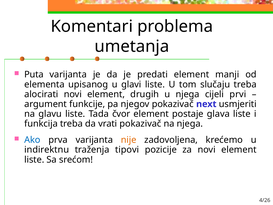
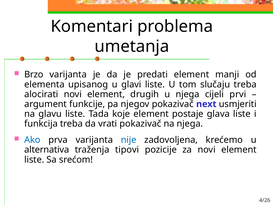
Puta: Puta -> Brzo (34, 74)
čvor: čvor -> koje (121, 114)
nije colour: orange -> blue (129, 140)
indirektnu: indirektnu -> alternativa (47, 150)
